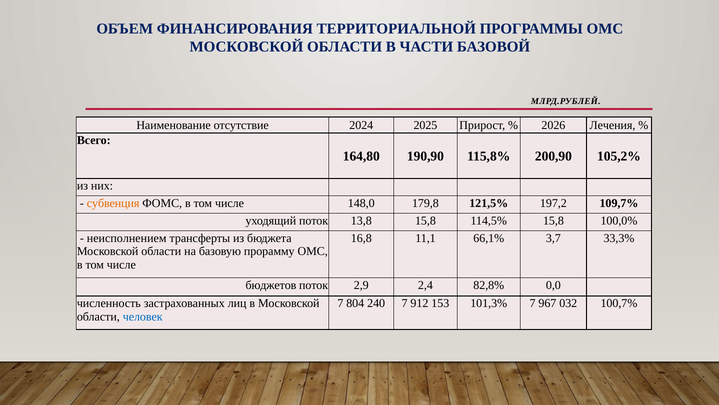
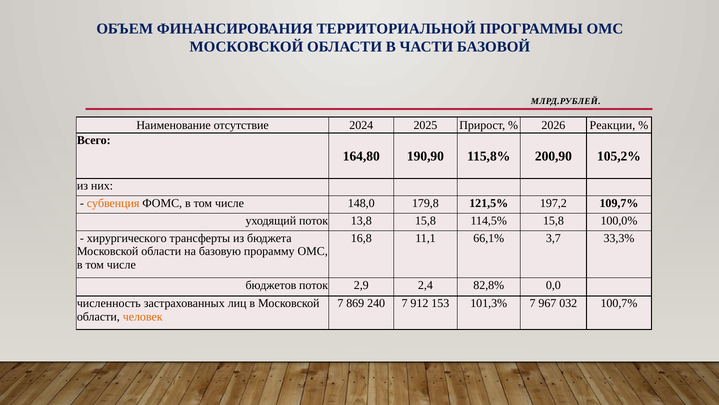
Лечения: Лечения -> Реакции (612, 125)
неисполнением: неисполнением -> хирургического (127, 238)
804: 804 -> 869 (355, 303)
человек colour: blue -> orange (143, 316)
